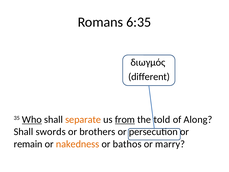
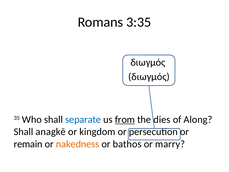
6:35: 6:35 -> 3:35 (139, 22)
different: different -> διωγμός (149, 77)
Who underline: present -> none (32, 119)
separate colour: orange -> blue (83, 119)
told: told -> dies (162, 119)
swords: swords -> anagkē (51, 132)
brothers: brothers -> kingdom (97, 132)
